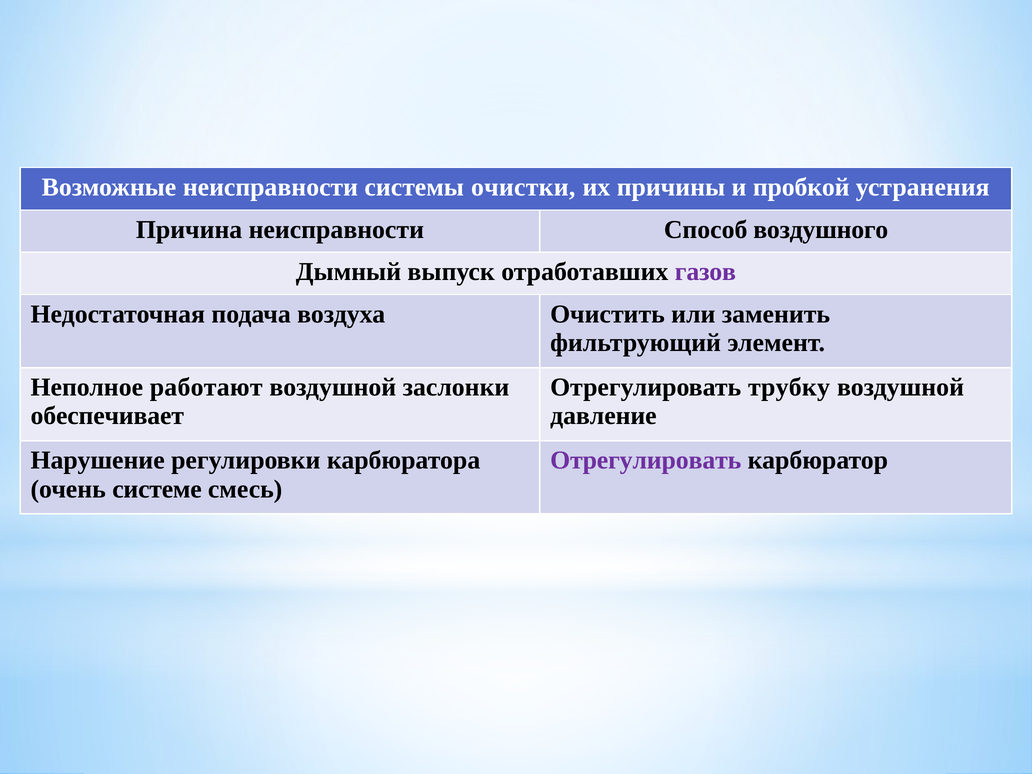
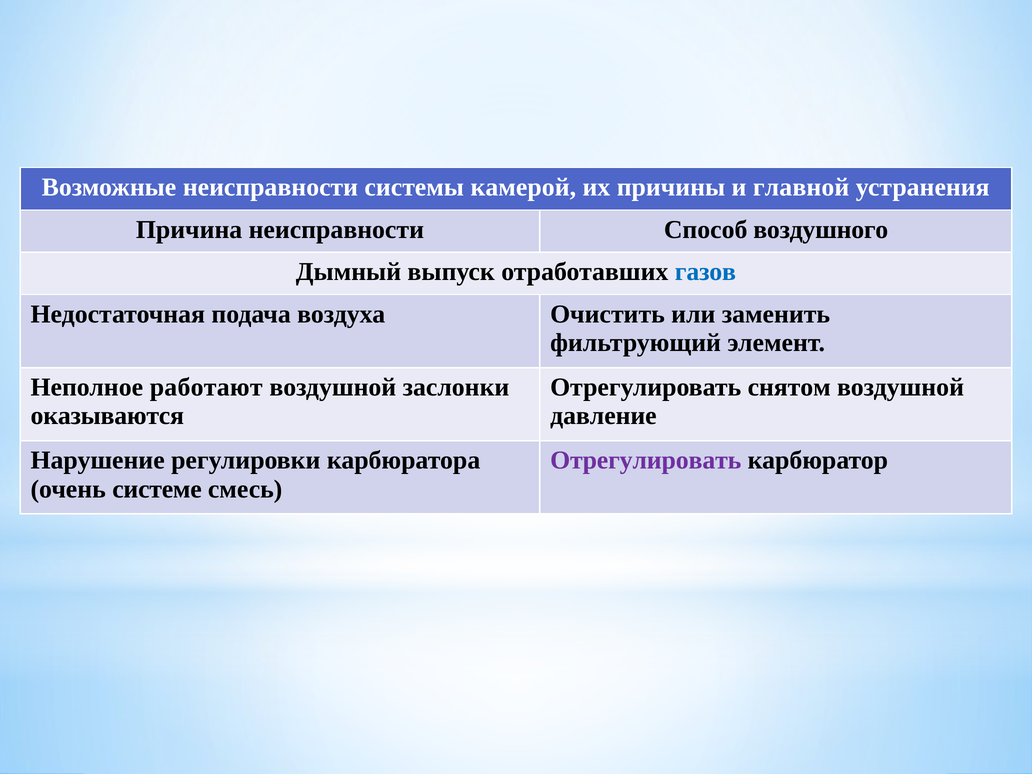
очистки: очистки -> камерой (523, 187)
пробкой: пробкой -> главной (801, 187)
газов colour: purple -> blue (705, 272)
трубку: трубку -> снятом (789, 387)
обеспечивает: обеспечивает -> оказываются (107, 416)
